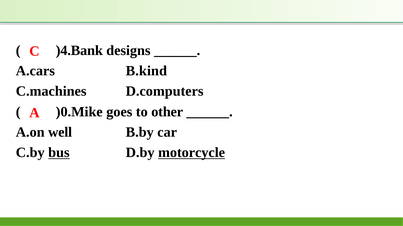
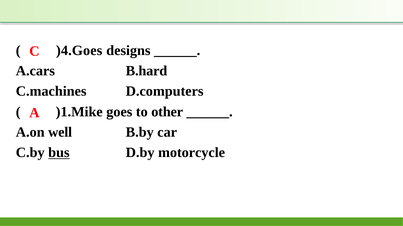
)4.Bank: )4.Bank -> )4.Goes (79, 51)
B.kind: B.kind -> B.hard (146, 71)
)0.Mike: )0.Mike -> )1.Mike (79, 112)
motorcycle underline: present -> none (192, 153)
